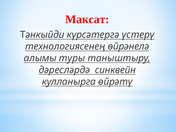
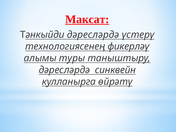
Максат underline: none -> present (87, 19)
Тәнкыйди күрсәтергә: күрсәтергә -> дәресләрдә (93, 35)
өйрәнелә: өйрәнелә -> фикерләү (128, 46)
